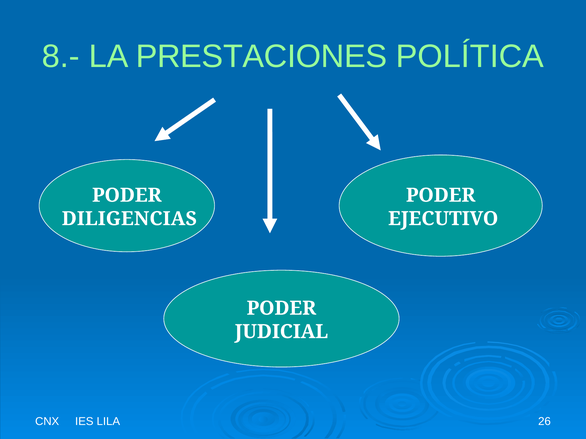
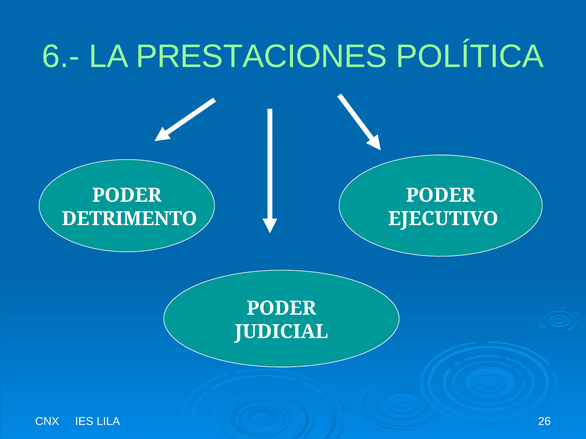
8.-: 8.- -> 6.- (61, 57)
DILIGENCIAS: DILIGENCIAS -> DETRIMENTO (129, 219)
